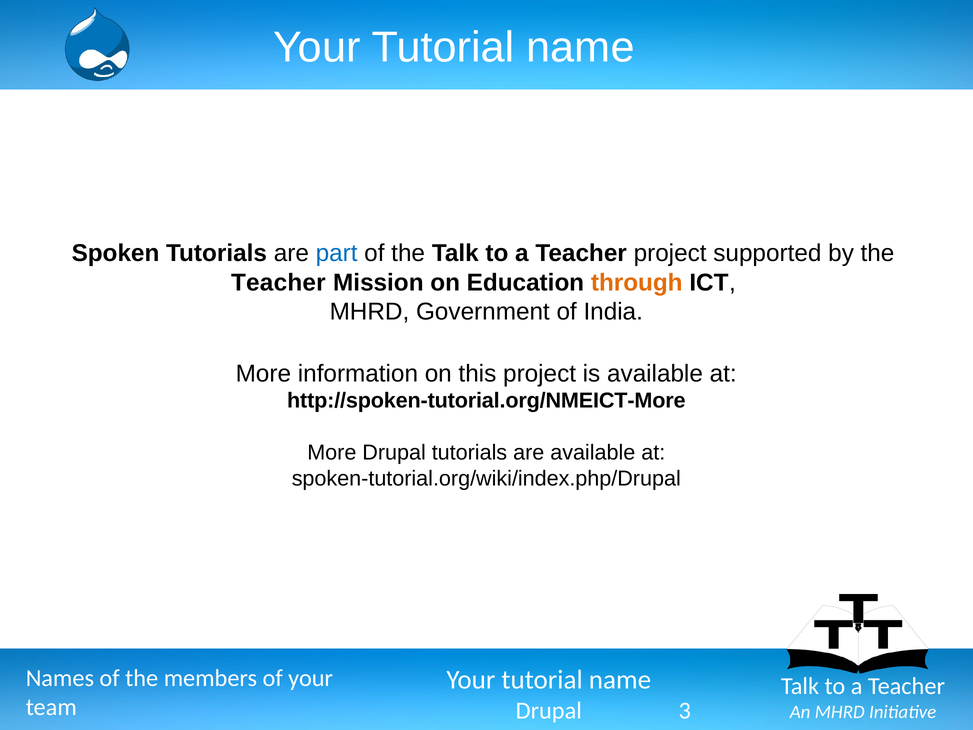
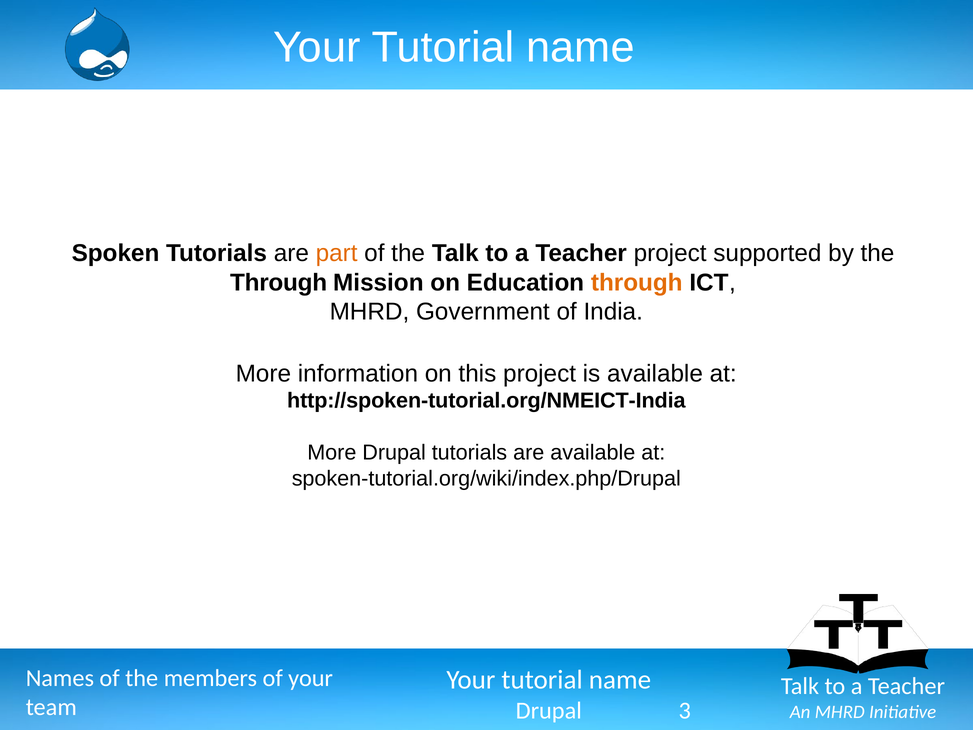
part colour: blue -> orange (337, 253)
Teacher: Teacher -> Through (279, 283)
http://spoken-tutorial.org/NMEICT-More: http://spoken-tutorial.org/NMEICT-More -> http://spoken-tutorial.org/NMEICT-India (486, 401)
